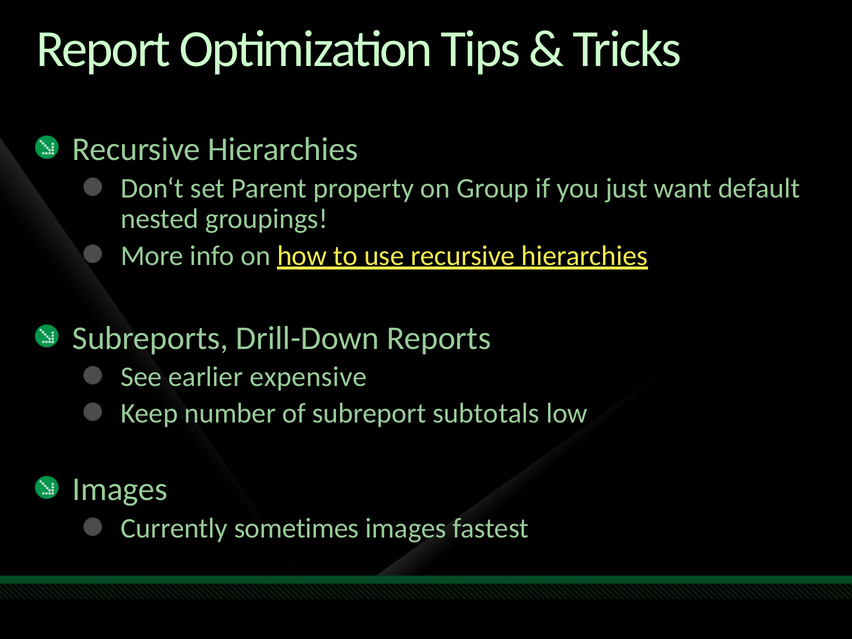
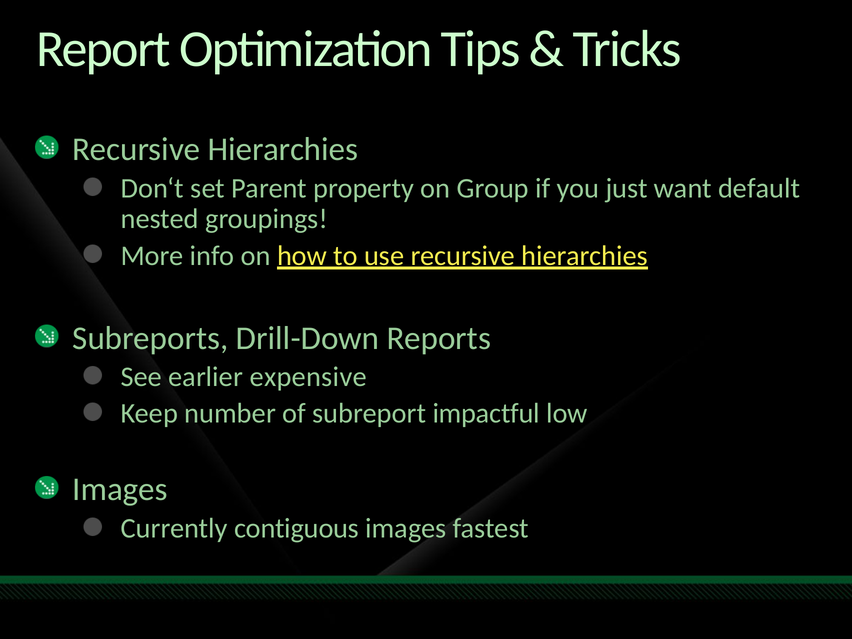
subtotals: subtotals -> impactful (486, 413)
sometimes: sometimes -> contiguous (297, 528)
